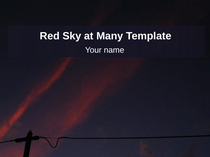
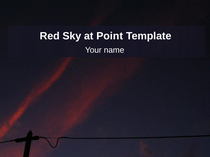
Many: Many -> Point (110, 36)
